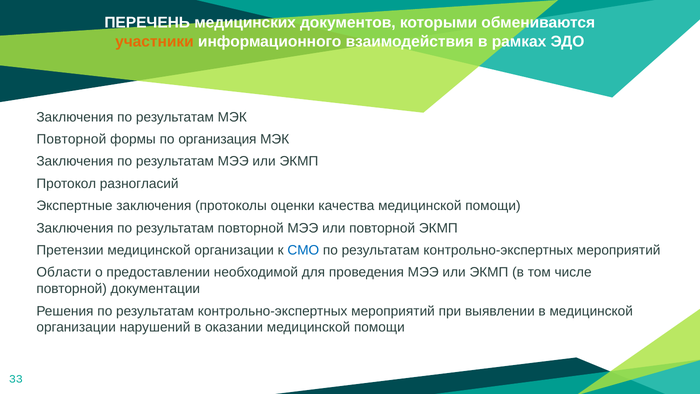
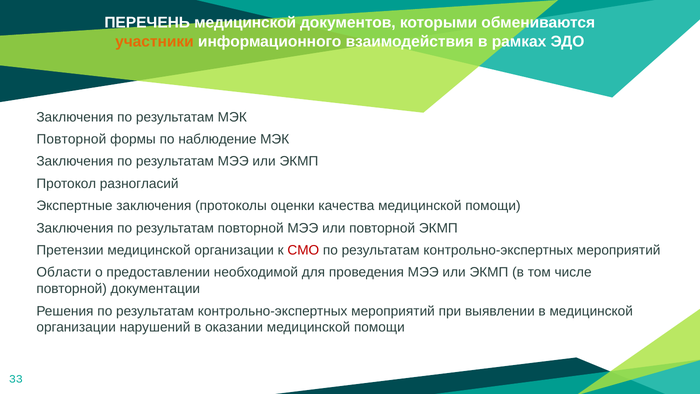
ПЕРЕЧЕНЬ медицинских: медицинских -> медицинской (245, 23)
организация: организация -> наблюдение (217, 139)
СМО colour: blue -> red (303, 250)
